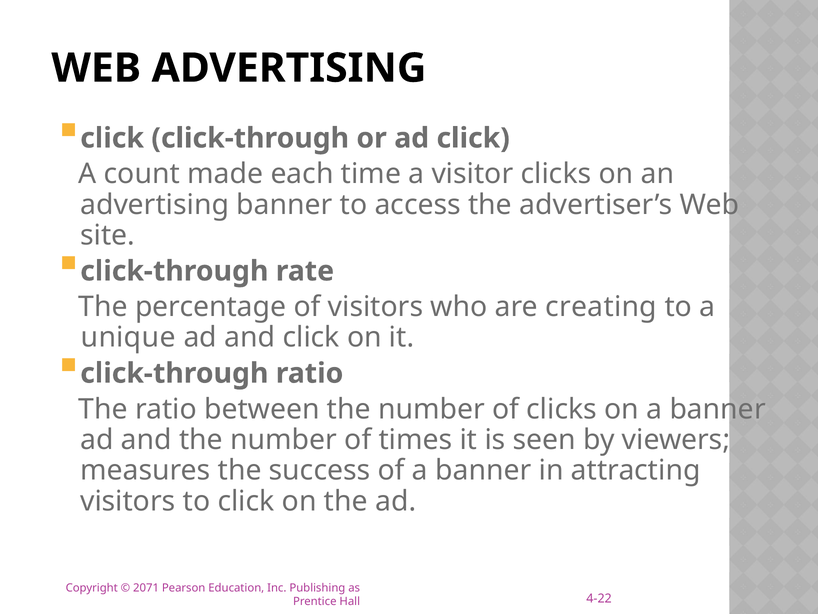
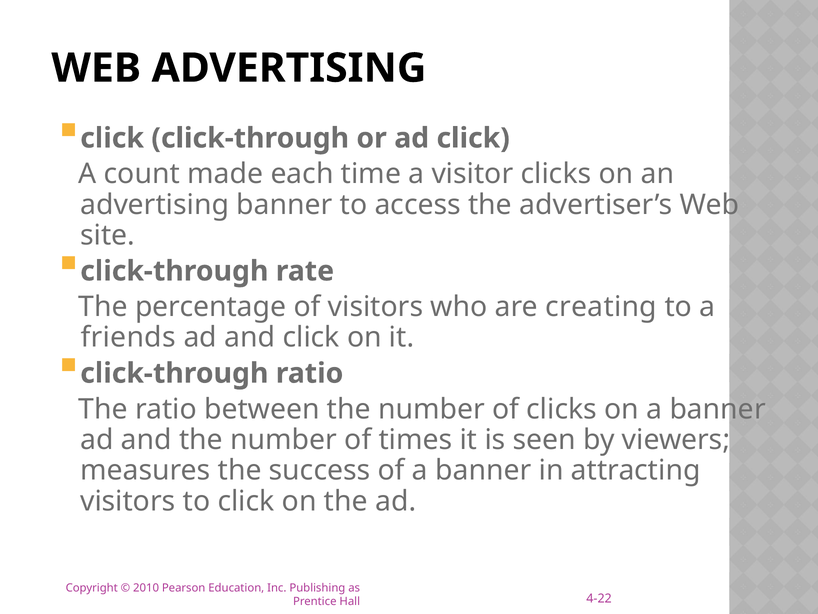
unique: unique -> friends (128, 337)
2071: 2071 -> 2010 (146, 587)
